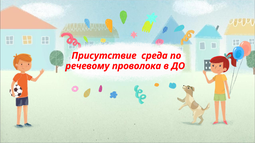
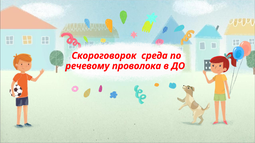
Присутствие: Присутствие -> Скороговорок (104, 56)
